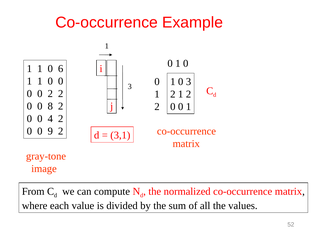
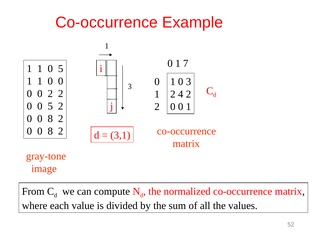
0 1 0: 0 -> 7 (186, 63)
1 0 6: 6 -> 5 (61, 69)
1: 1 -> 4 (181, 94)
0 0 8: 8 -> 5 (50, 106)
4: 4 -> 8 (50, 119)
9: 9 -> 8 (50, 131)
